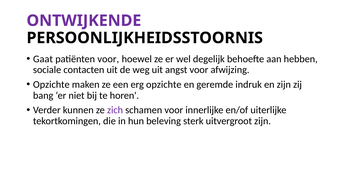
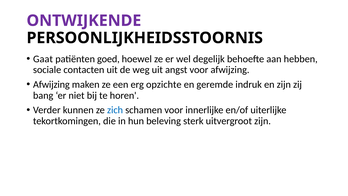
patiënten voor: voor -> goed (108, 59)
Opzichte: Opzichte -> Afwijzing (51, 84)
zich colour: purple -> blue (115, 110)
